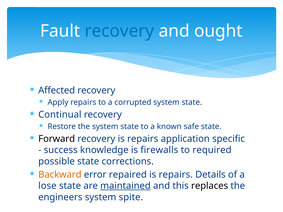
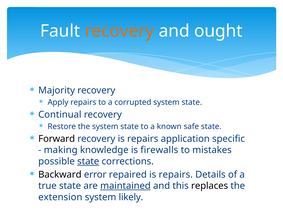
recovery colour: blue -> orange (119, 31)
Affected: Affected -> Majority (57, 91)
success: success -> making (61, 150)
required: required -> mistakes (212, 150)
state underline: none -> present (88, 162)
Backward colour: orange -> black (60, 175)
lose: lose -> true (47, 186)
engineers: engineers -> extension (60, 197)
spite: spite -> likely (131, 197)
